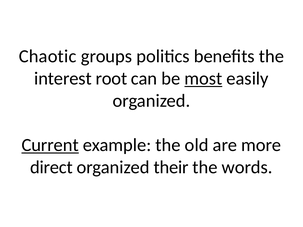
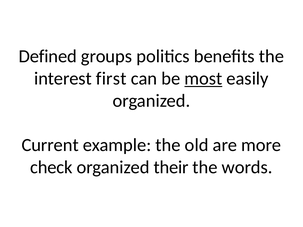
Chaotic: Chaotic -> Defined (48, 56)
root: root -> first (111, 79)
Current underline: present -> none (50, 145)
direct: direct -> check (51, 167)
